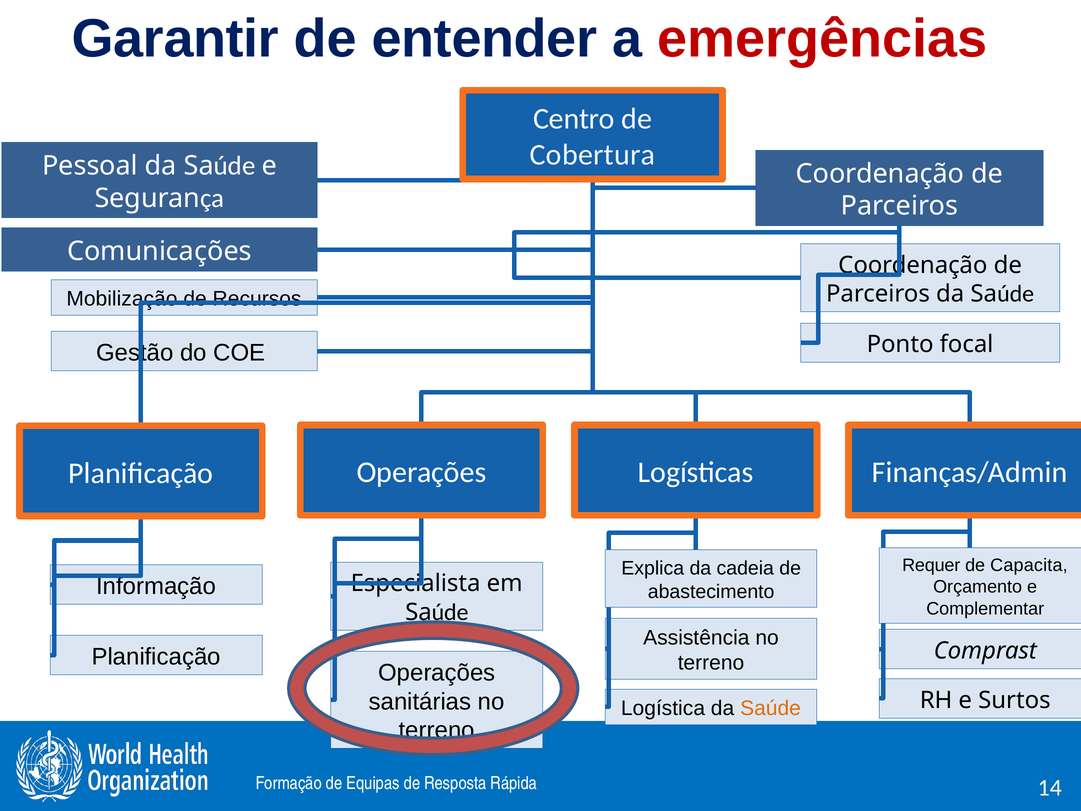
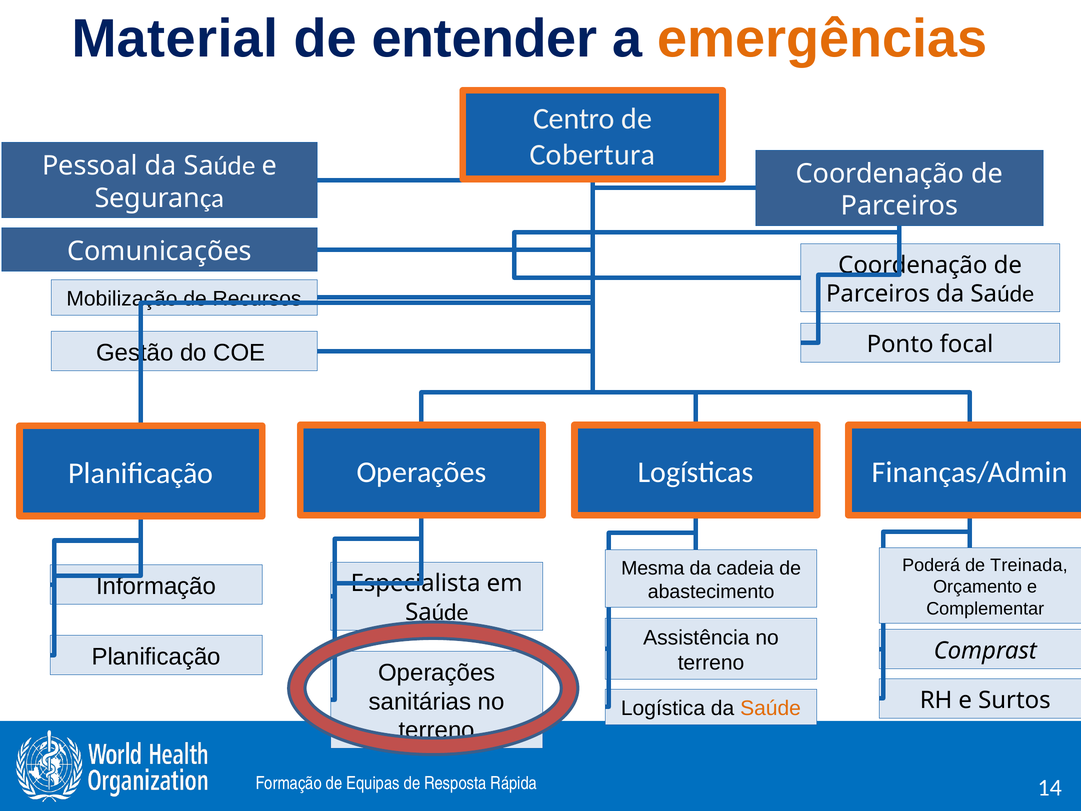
Garantir: Garantir -> Material (175, 39)
emergências colour: red -> orange (822, 39)
Requer: Requer -> Poderá (931, 565)
Capacita: Capacita -> Treinada (1029, 565)
Explica: Explica -> Mesma (653, 568)
